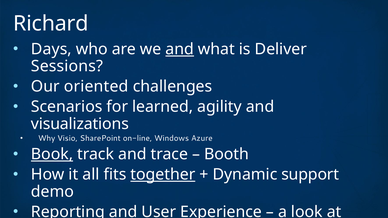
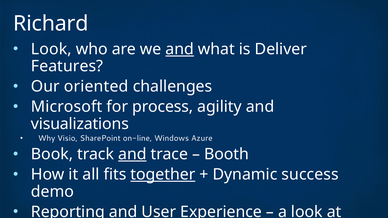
Days: Days -> Look (51, 49)
Sessions: Sessions -> Features (67, 66)
Scenarios: Scenarios -> Microsoft (67, 107)
for learned: learned -> process (163, 107)
Book underline: present -> none (52, 154)
and underline: none -> present (132, 154)
support: support -> success (310, 175)
